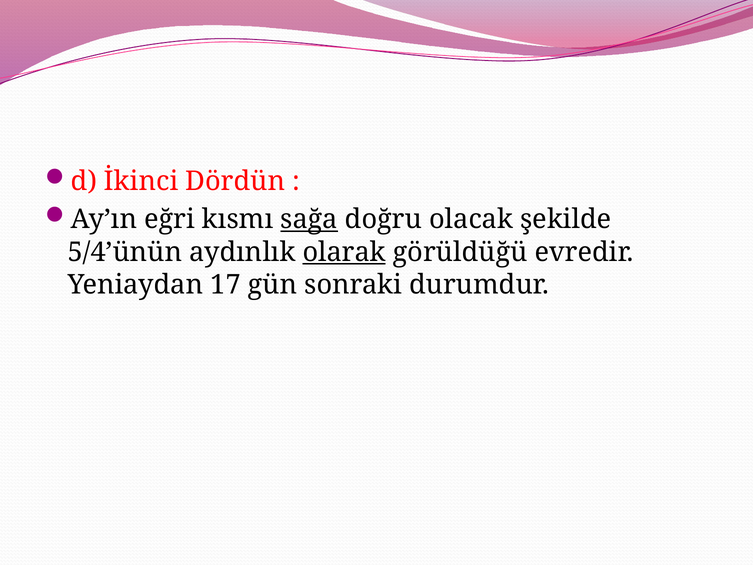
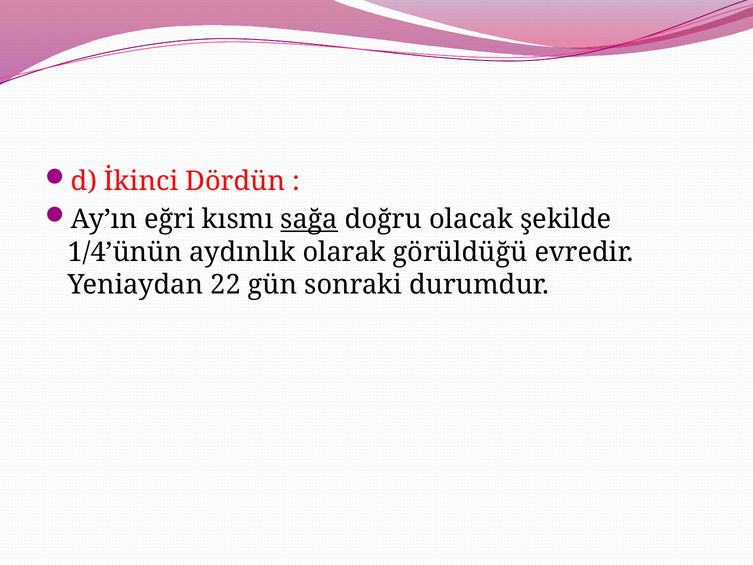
5/4’ünün: 5/4’ünün -> 1/4’ünün (125, 252)
olarak underline: present -> none (344, 252)
17: 17 -> 22 (226, 285)
